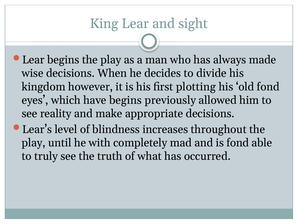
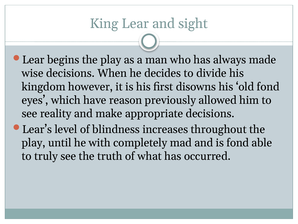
plotting: plotting -> disowns (196, 87)
have begins: begins -> reason (126, 100)
